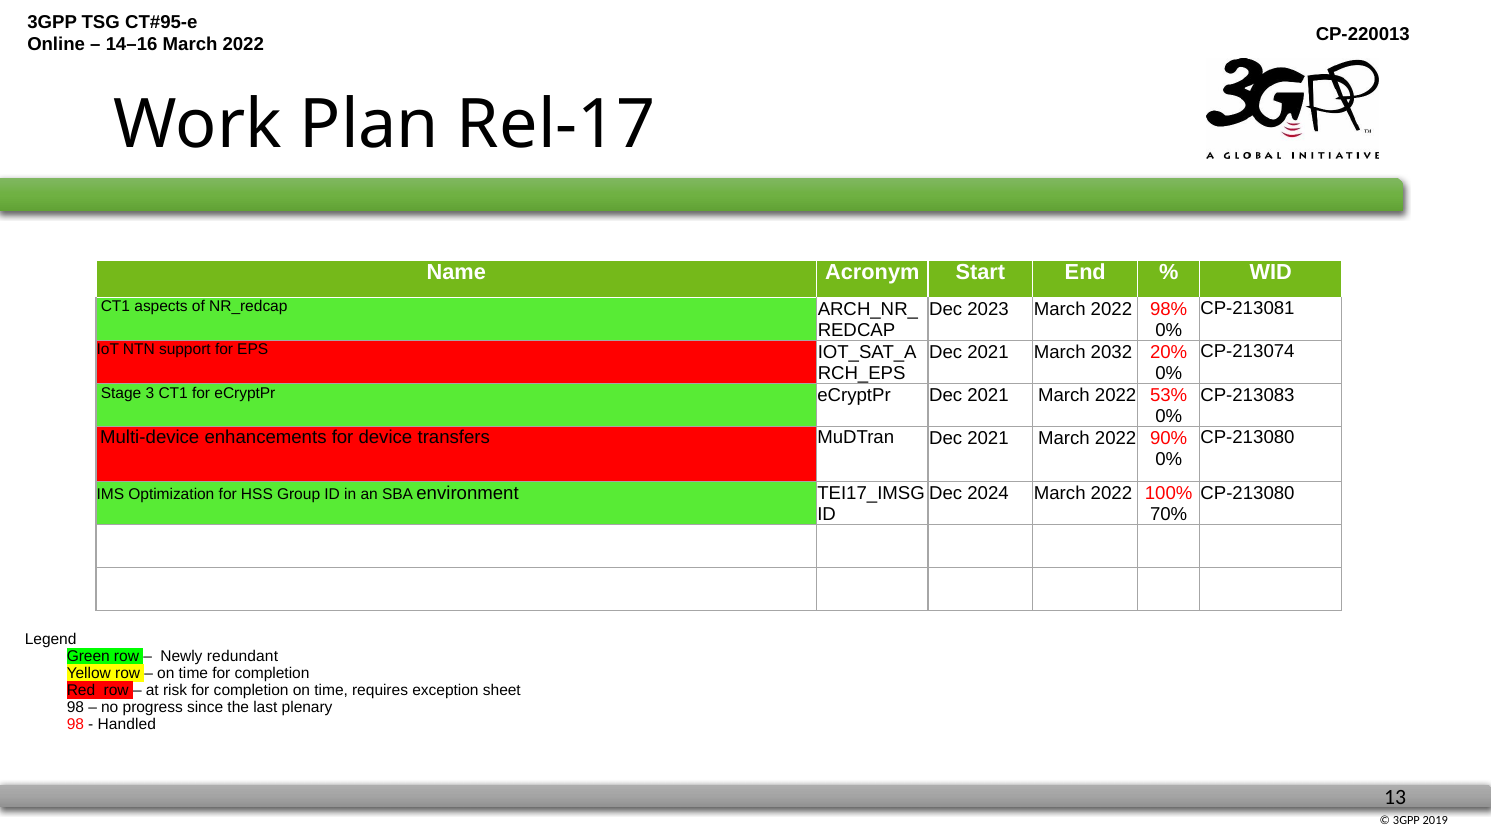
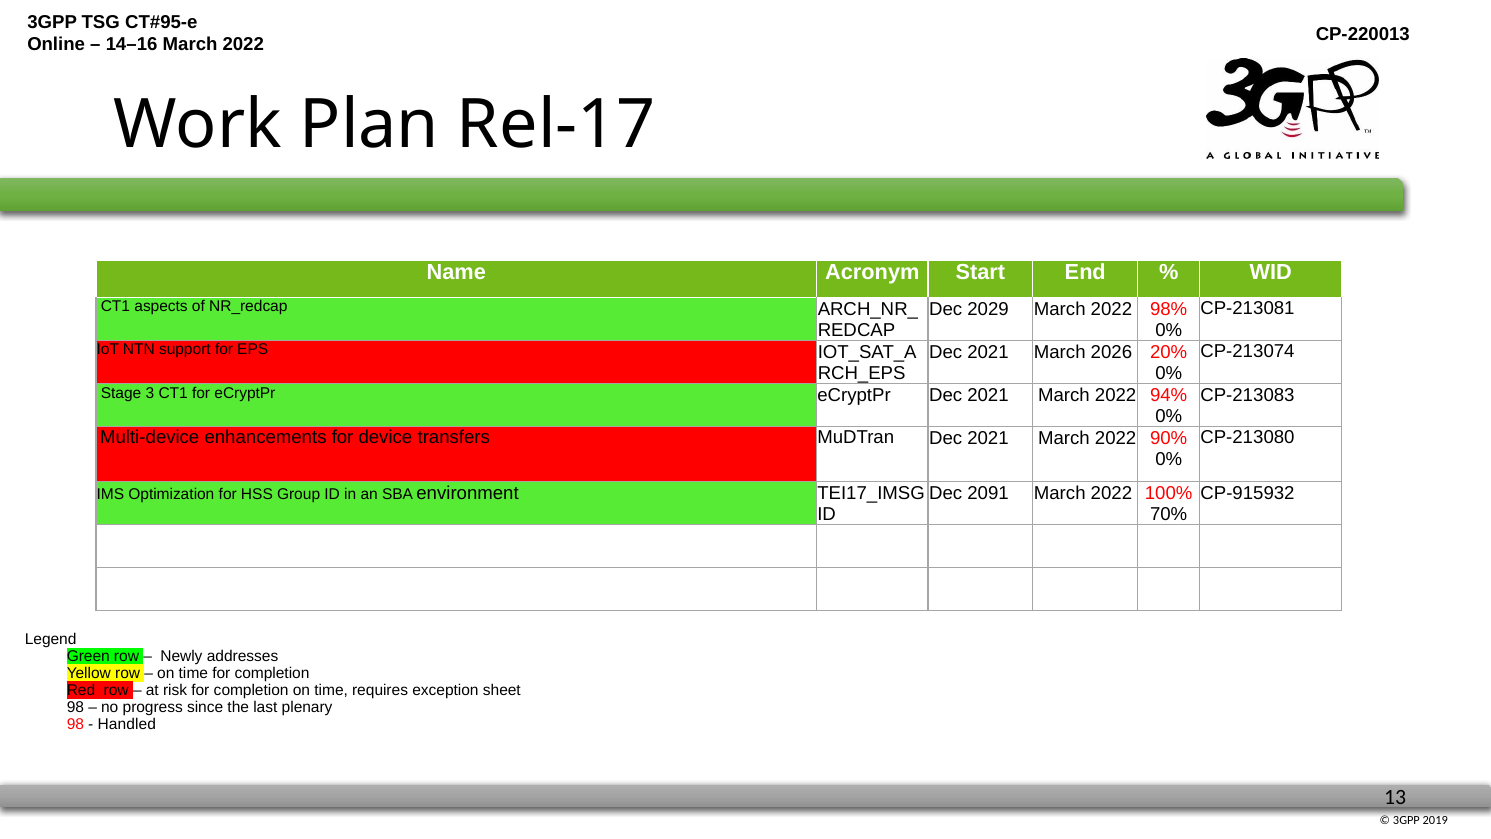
2023: 2023 -> 2029 (988, 309)
2032: 2032 -> 2026 (1111, 352)
53%: 53% -> 94% (1169, 395)
CP-213080: CP-213080 -> CP-915932 (1248, 493)
2024: 2024 -> 2091 (988, 493)
redundant: redundant -> addresses (243, 656)
